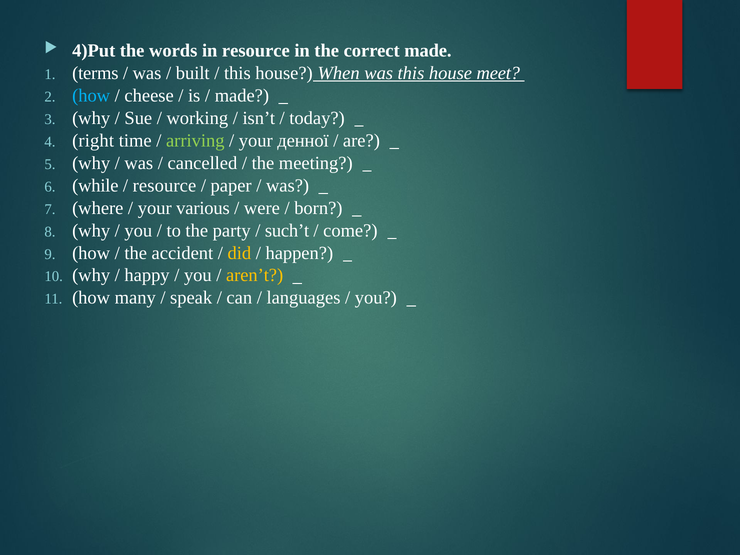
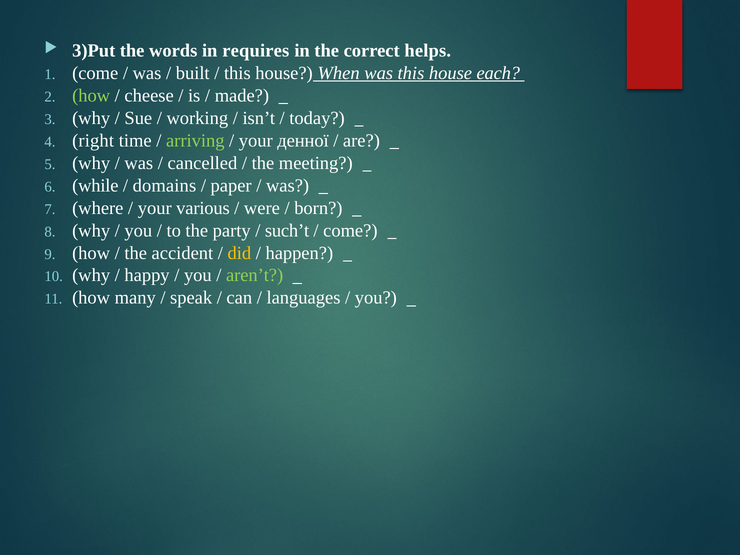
4)Put: 4)Put -> 3)Put (94, 51)
in resource: resource -> requires (256, 51)
correct made: made -> helps (428, 51)
terms: terms -> come (95, 73)
meet: meet -> each (498, 73)
how colour: light blue -> light green (91, 95)
resource: resource -> domains (164, 185)
aren’t colour: yellow -> light green (255, 275)
